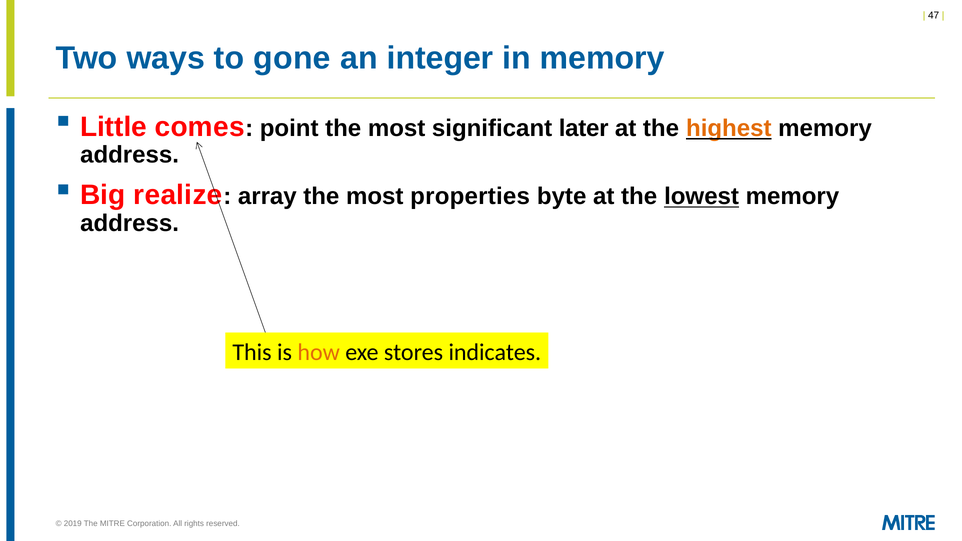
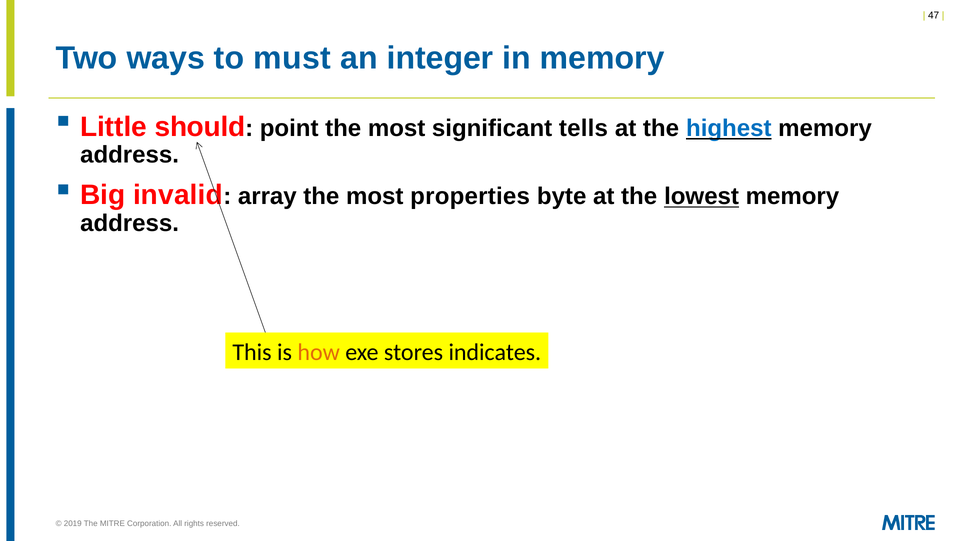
gone: gone -> must (292, 58)
comes: comes -> should (200, 127)
later: later -> tells (583, 128)
highest colour: orange -> blue (729, 128)
realize: realize -> invalid (178, 195)
